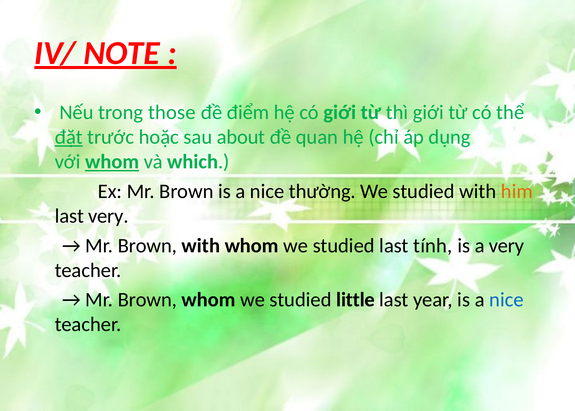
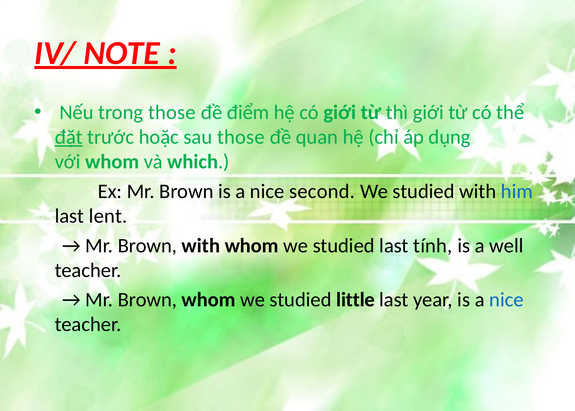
sau about: about -> those (241, 137)
whom underline: present -> none (112, 162)
thường: thường -> second (322, 191)
him colour: orange -> blue (517, 191)
last very: very -> lent (108, 216)
a very: very -> well (506, 245)
